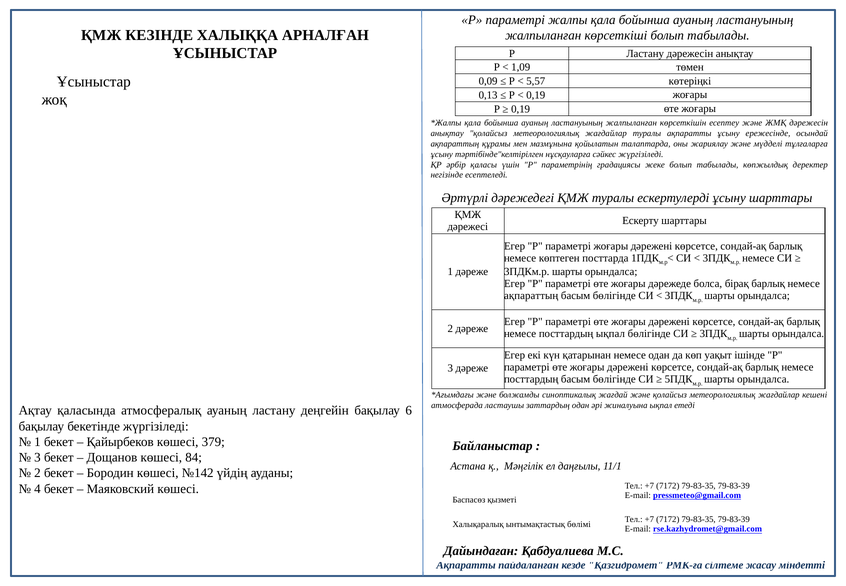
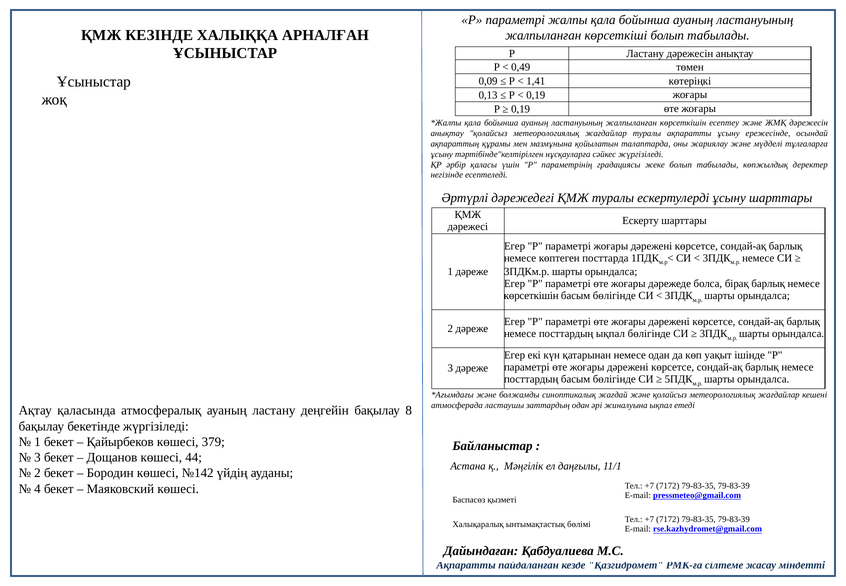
1,09: 1,09 -> 0,49 (521, 67)
5,57: 5,57 -> 1,41 (536, 81)
ақпараттың: ақпараттың -> көрсеткішін (531, 296)
6: 6 -> 8 (409, 410)
84: 84 -> 44 (194, 457)
